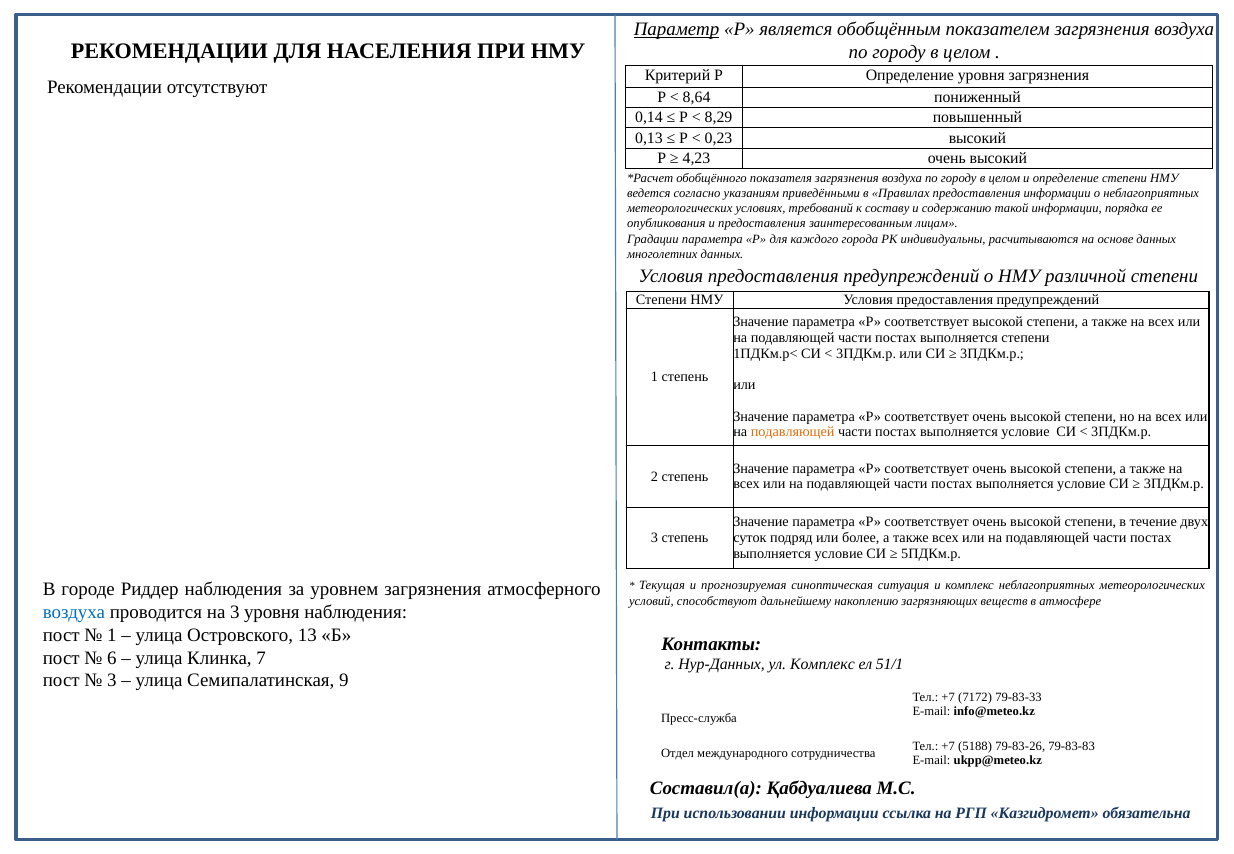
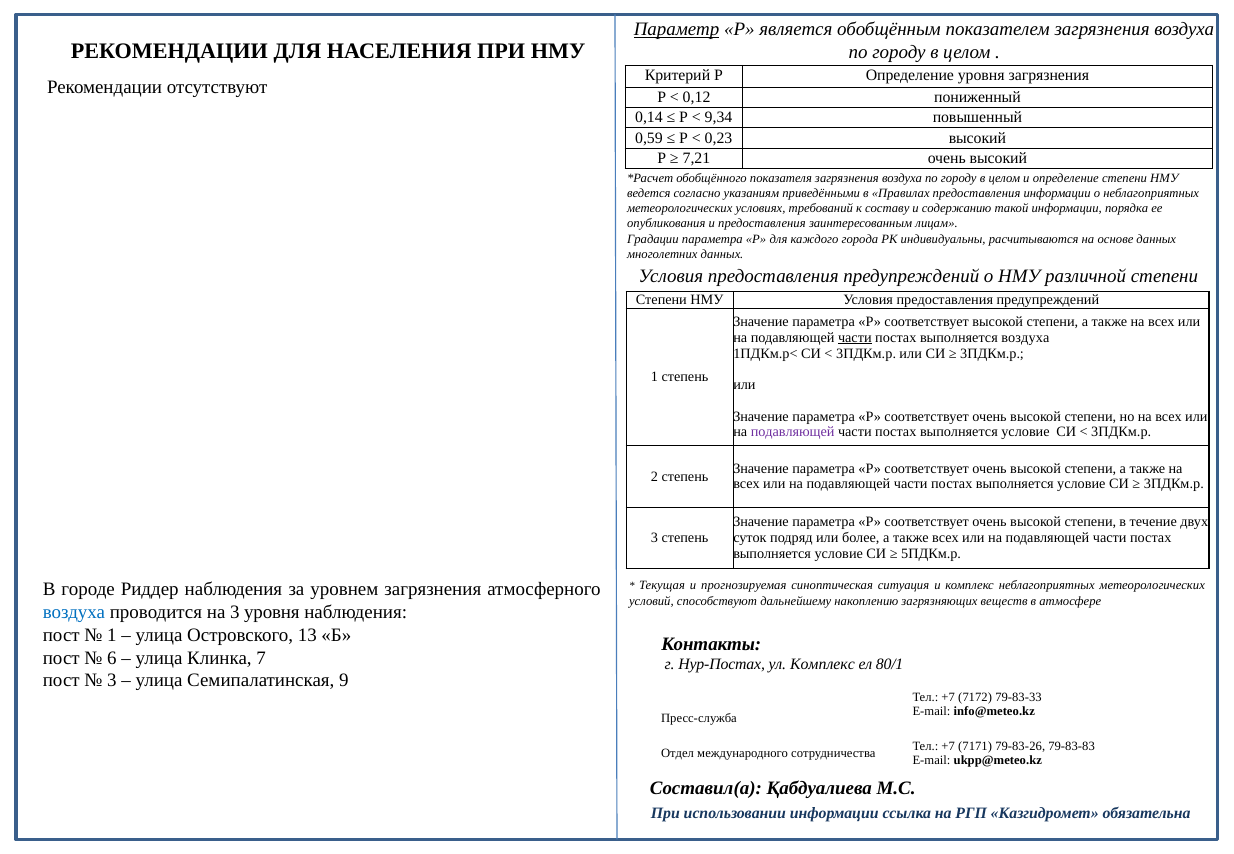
8,64: 8,64 -> 0,12 (697, 97)
8,29: 8,29 -> 9,34 (718, 118)
0,13: 0,13 -> 0,59 (649, 138)
4,23: 4,23 -> 7,21 (696, 158)
части underline: none -> present (855, 338)
выполняется степени: степени -> воздуха (1025, 338)
подавляющей colour: orange -> purple (793, 432)
Нур-Данных: Нур-Данных -> Нур-Постах (722, 664)
51/1: 51/1 -> 80/1 (890, 664)
5188: 5188 -> 7171 (975, 747)
